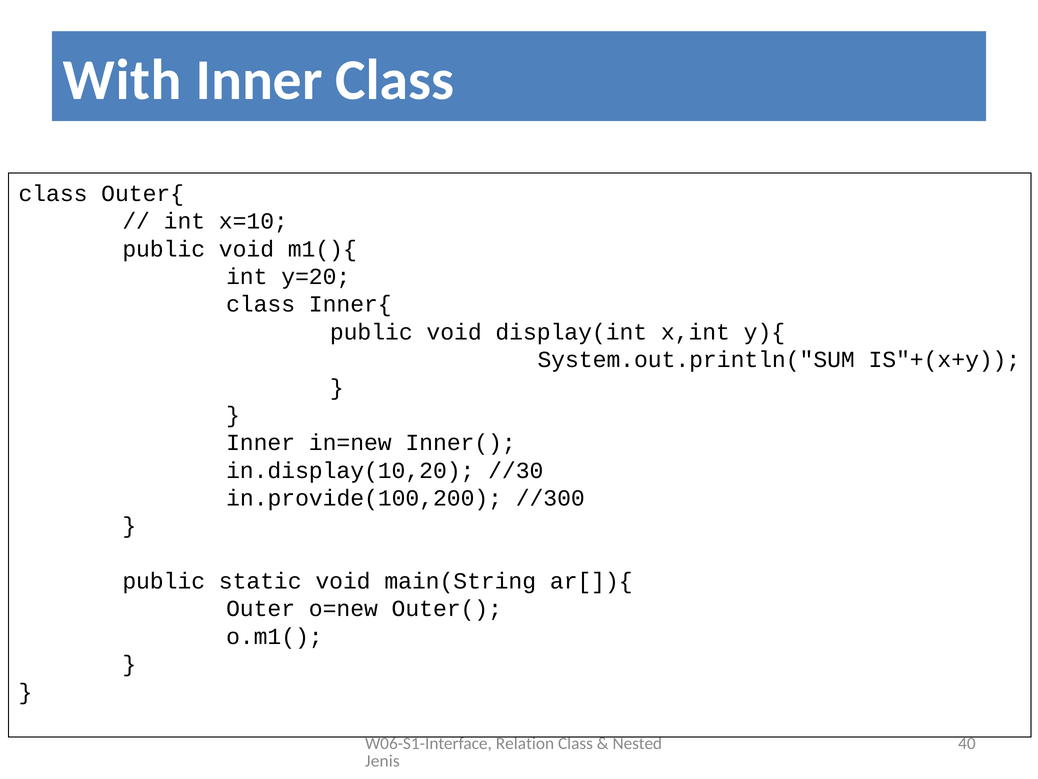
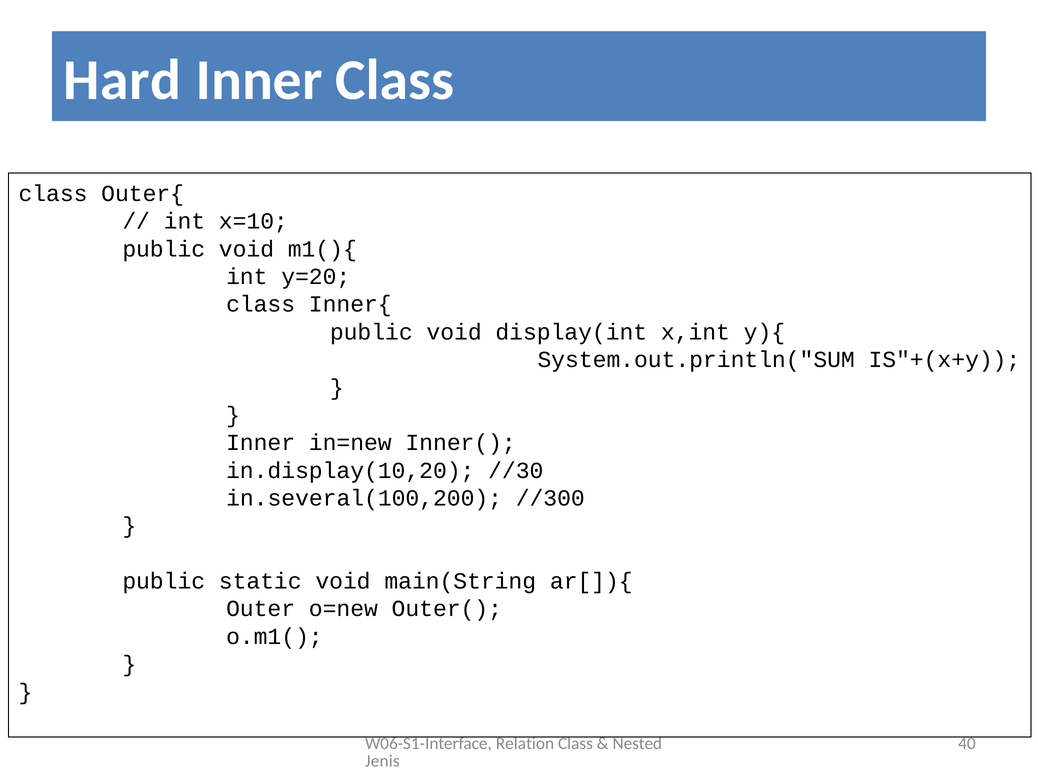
With: With -> Hard (122, 80)
in.provide(100,200: in.provide(100,200 -> in.several(100,200 (364, 498)
